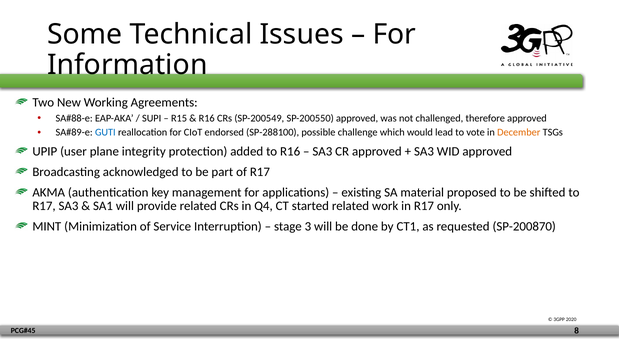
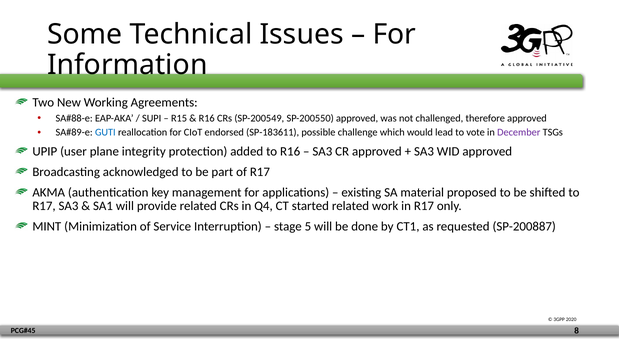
SP-288100: SP-288100 -> SP-183611 (273, 133)
December colour: orange -> purple (519, 133)
3: 3 -> 5 (308, 227)
SP-200870: SP-200870 -> SP-200887 (524, 227)
